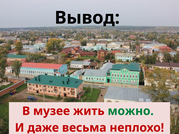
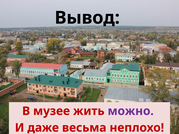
можно colour: green -> purple (131, 111)
